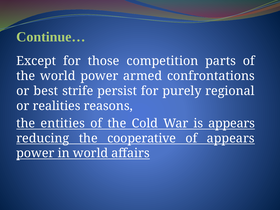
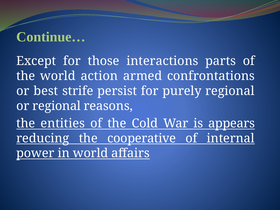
competition: competition -> interactions (162, 61)
world power: power -> action (99, 76)
or realities: realities -> regional (57, 106)
of appears: appears -> internal (231, 138)
